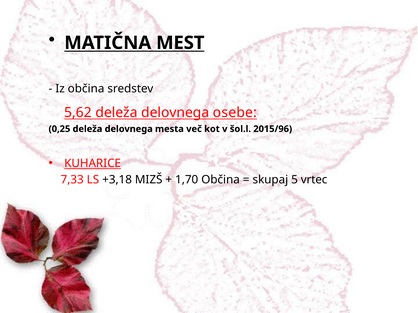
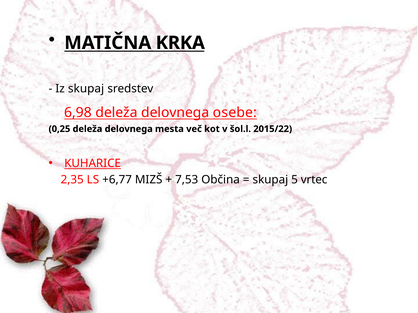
MEST: MEST -> KRKA (180, 43)
Iz občina: občina -> skupaj (86, 89)
5,62: 5,62 -> 6,98 (78, 113)
2015/96: 2015/96 -> 2015/22 (273, 129)
7,33: 7,33 -> 2,35 (72, 180)
+3,18: +3,18 -> +6,77 (117, 180)
1,70: 1,70 -> 7,53 (187, 180)
